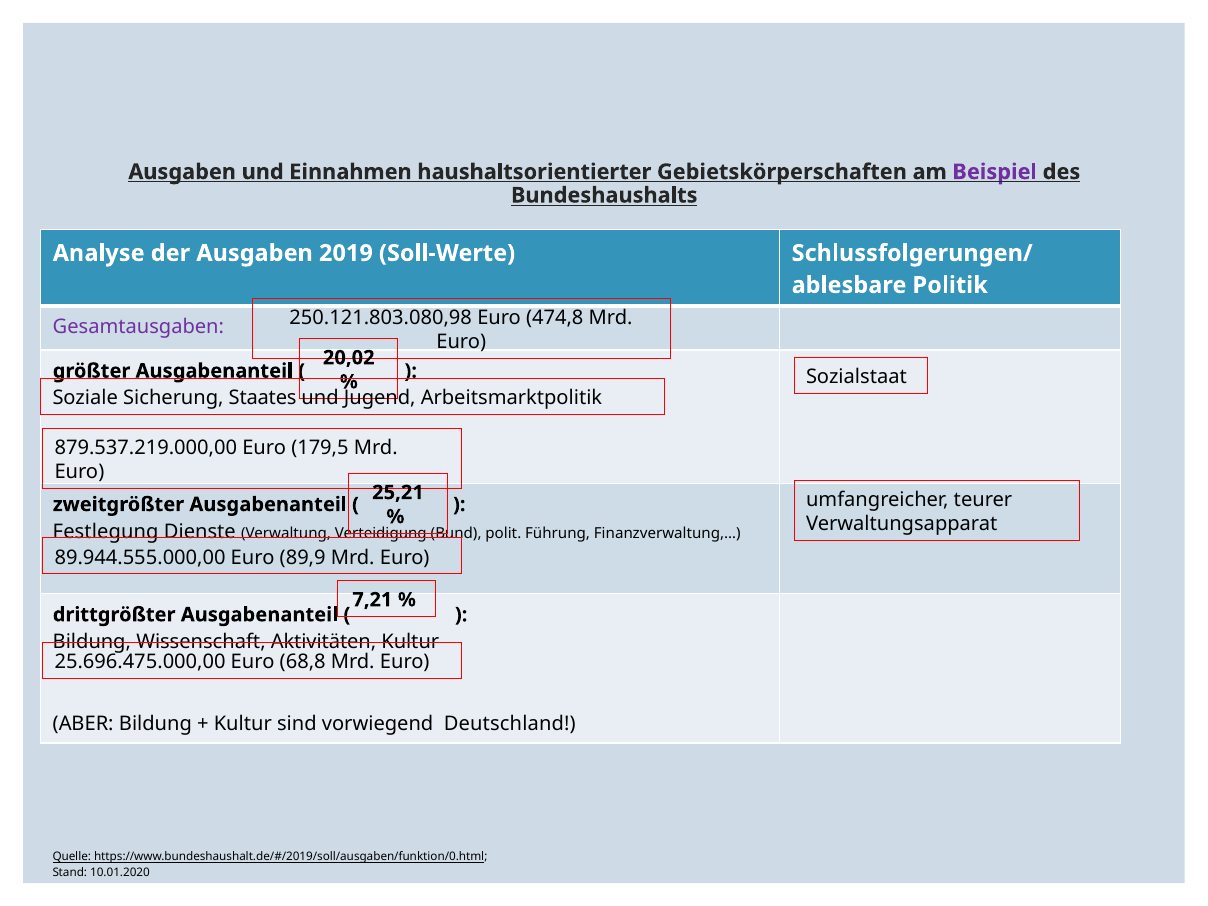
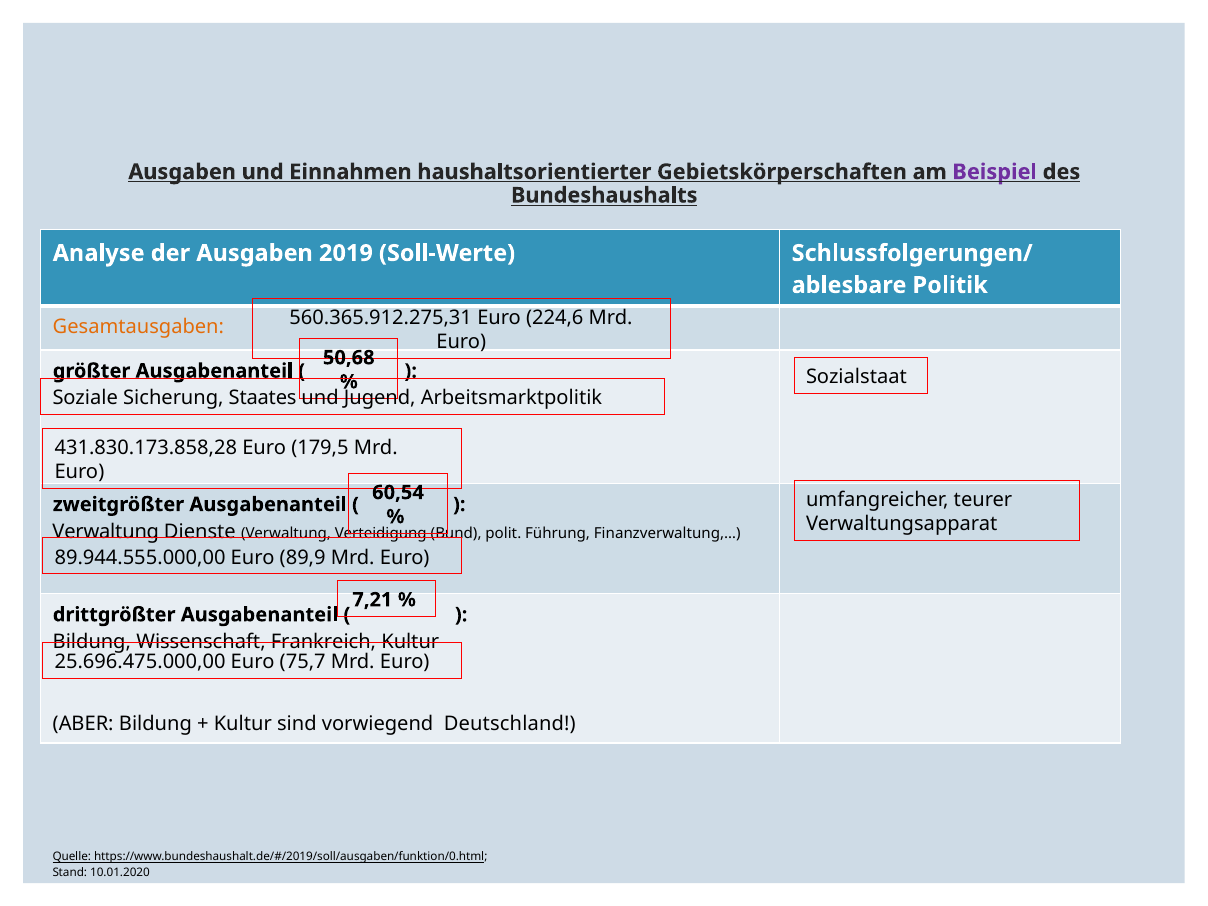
250.121.803.080,98: 250.121.803.080,98 -> 560.365.912.275,31 (381, 318)
474,8: 474,8 -> 224,6 (555, 318)
Gesamtausgaben colour: purple -> orange (138, 327)
20,02: 20,02 -> 50,68 (349, 358)
879.537.219.000,00: 879.537.219.000,00 -> 431.830.173.858,28 (146, 448)
25,21: 25,21 -> 60,54 (398, 493)
Festlegung: Festlegung -> Verwaltung (106, 532)
Aktivitäten: Aktivitäten -> Frankreich (323, 642)
68,8: 68,8 -> 75,7 (303, 662)
